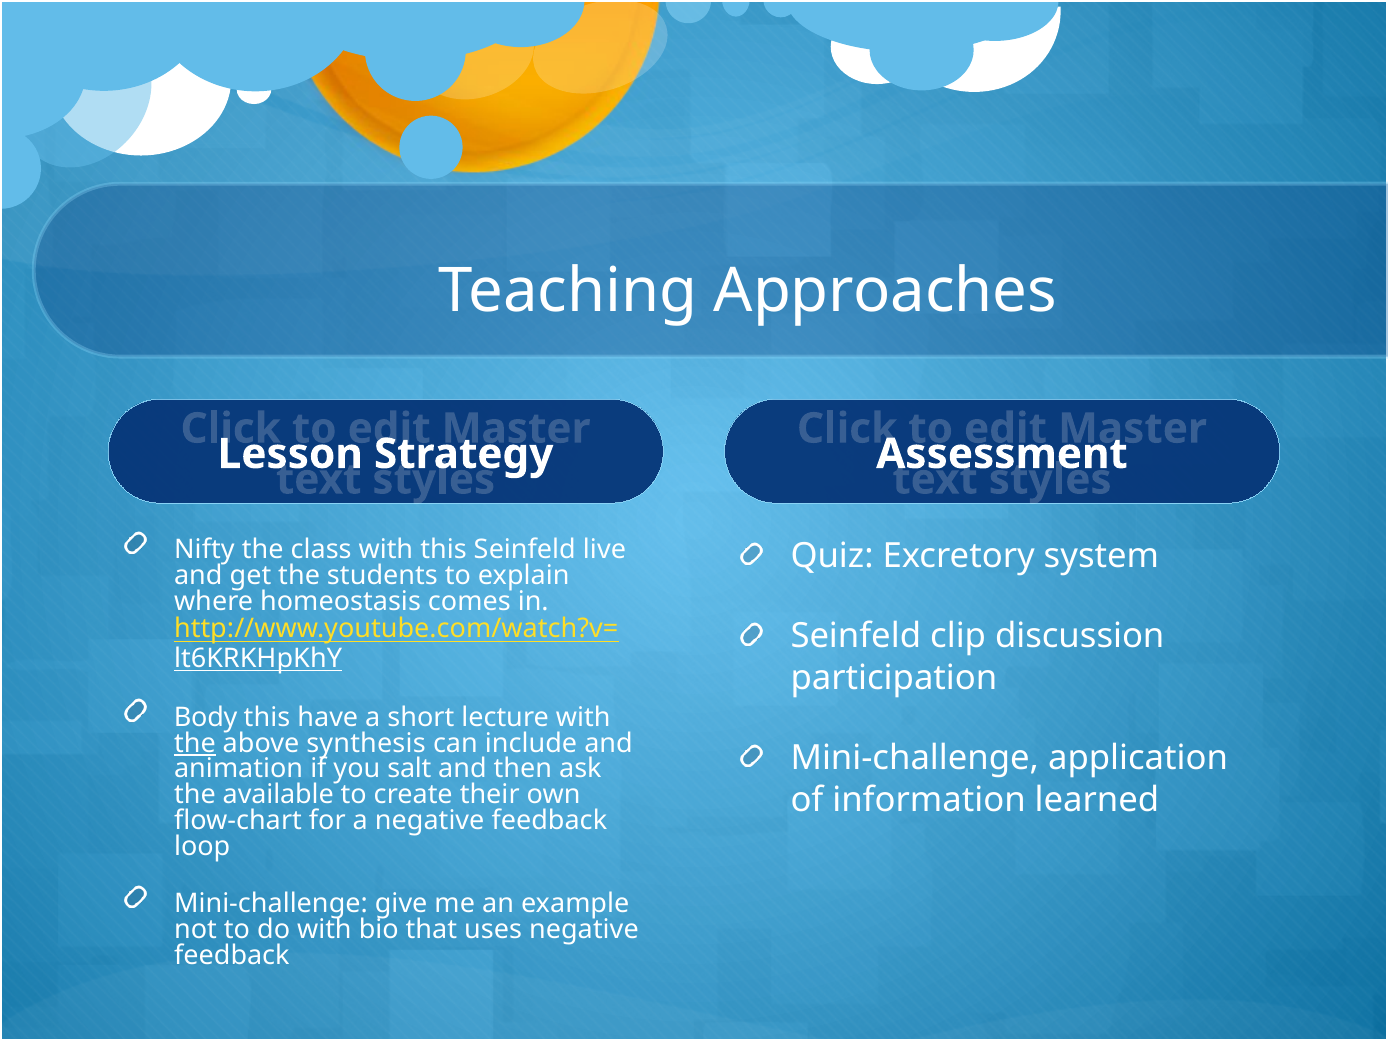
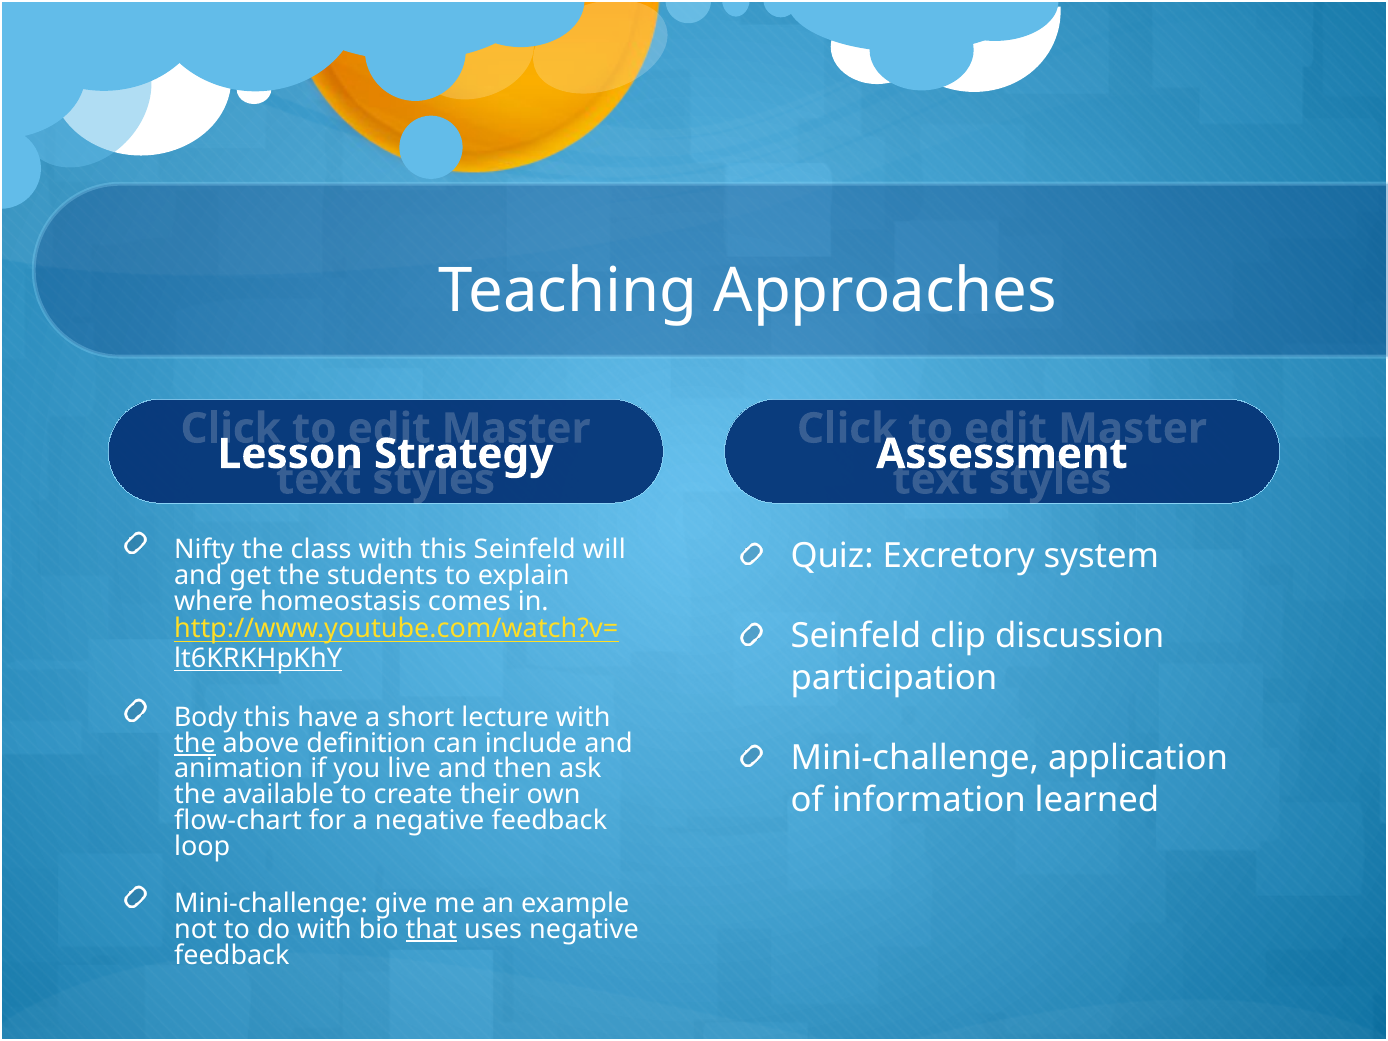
live: live -> will (604, 550)
synthesis: synthesis -> definition (366, 743)
salt: salt -> live (409, 769)
that underline: none -> present (431, 929)
